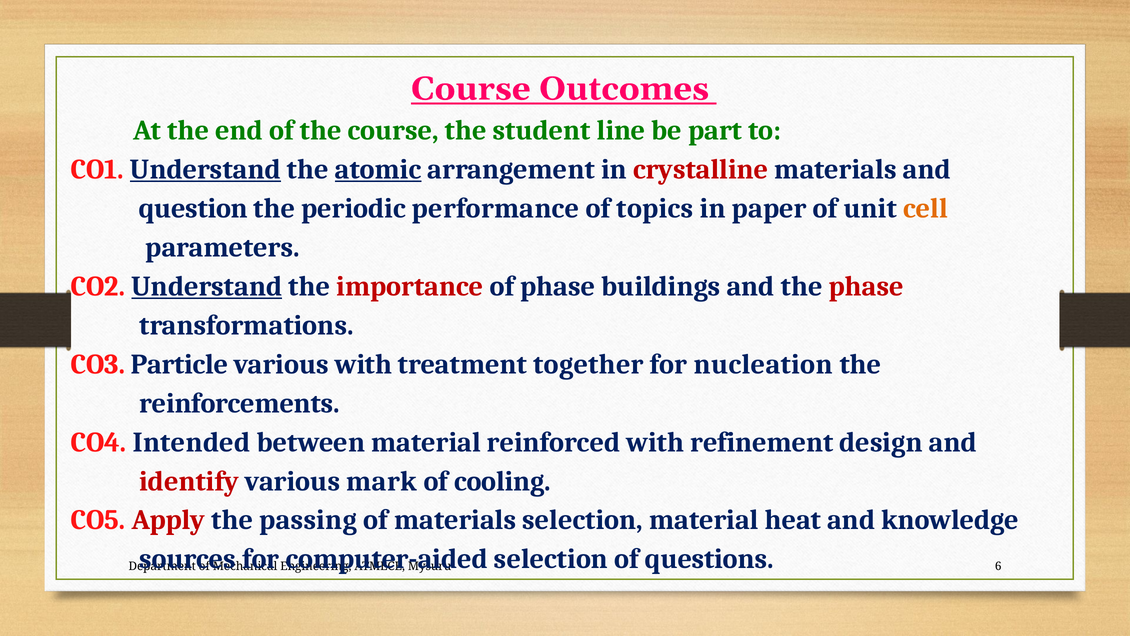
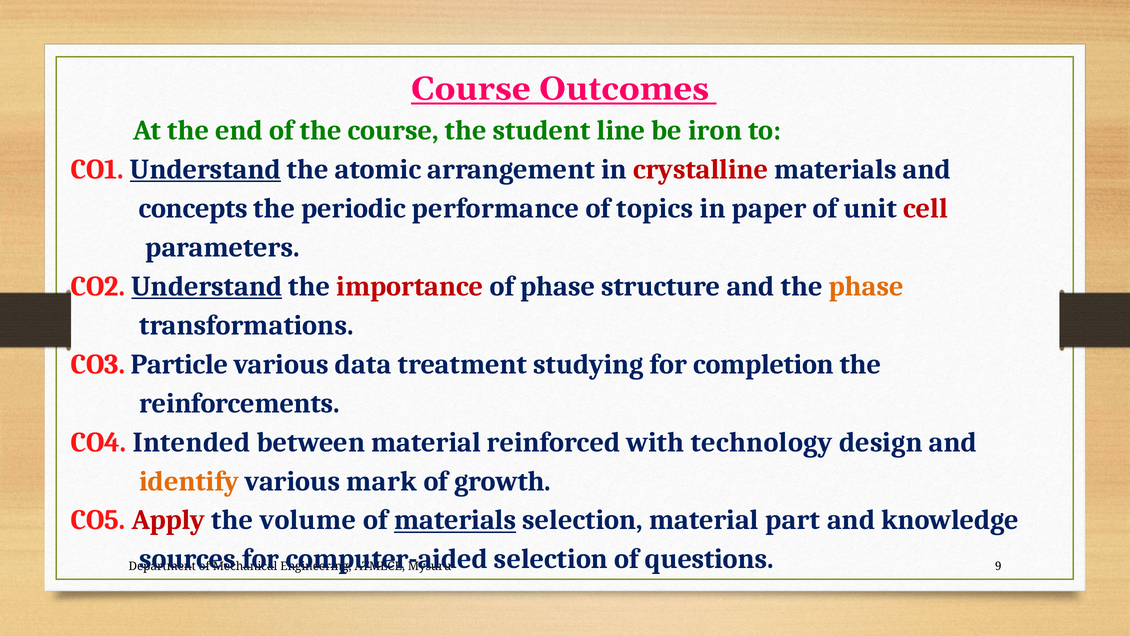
part: part -> iron (715, 130)
atomic underline: present -> none (378, 169)
question: question -> concepts (193, 208)
cell colour: orange -> red (925, 208)
buildings: buildings -> structure (661, 286)
phase colour: red -> orange (866, 286)
various with: with -> data (363, 364)
together: together -> studying (589, 364)
nucleation: nucleation -> completion (764, 364)
refinement: refinement -> technology (762, 442)
identify colour: red -> orange (189, 481)
cooling: cooling -> growth (503, 481)
passing: passing -> volume (308, 520)
materials underline: none -> present (455, 520)
heat: heat -> part (793, 520)
6: 6 -> 9 (998, 566)
